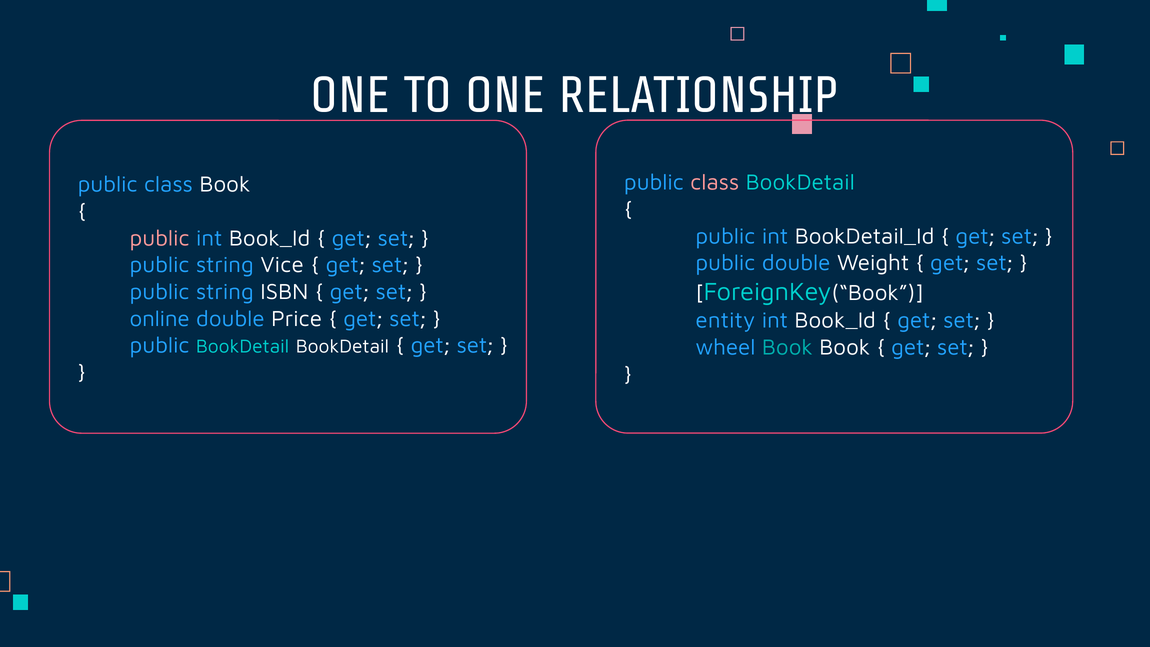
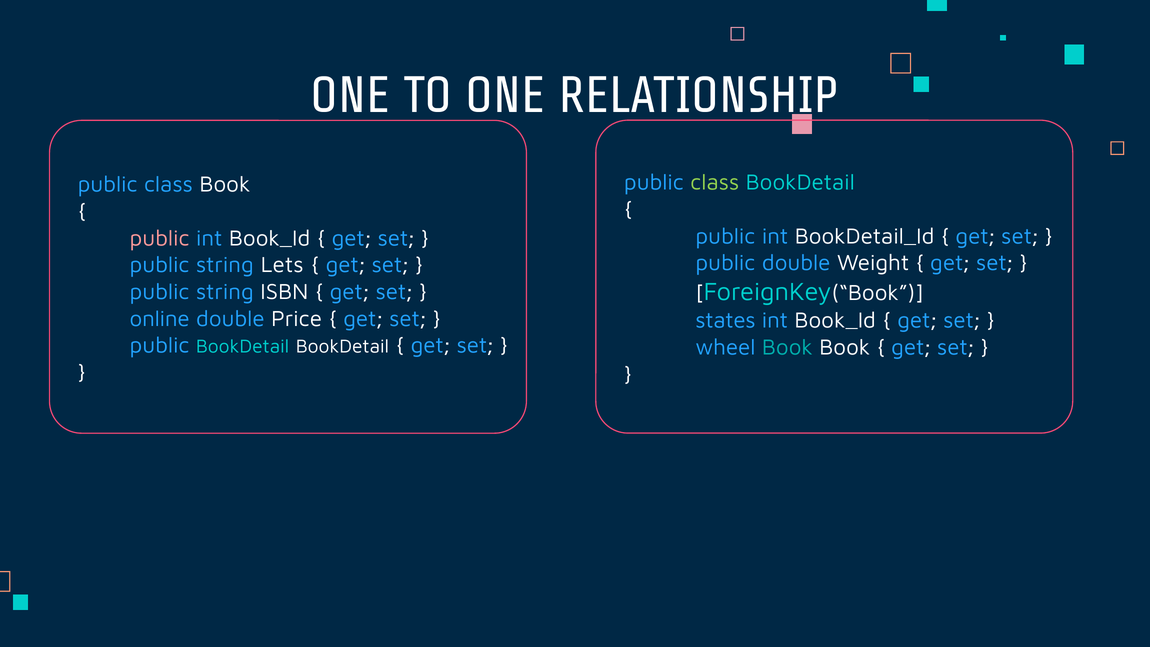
class colour: pink -> light green (715, 182)
Vice: Vice -> Lets (282, 265)
entity: entity -> states (726, 320)
